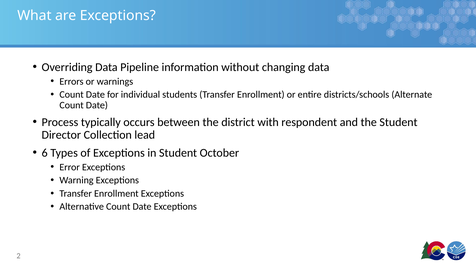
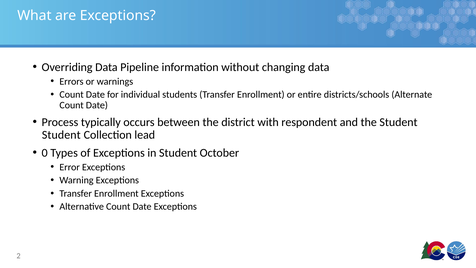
Director: Director -> Student (61, 135)
6: 6 -> 0 (45, 153)
